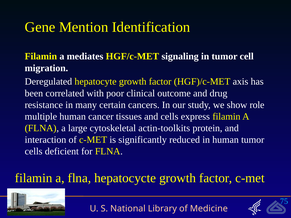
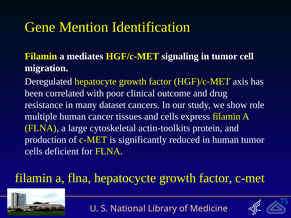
certain: certain -> dataset (113, 105)
interaction: interaction -> production (45, 140)
